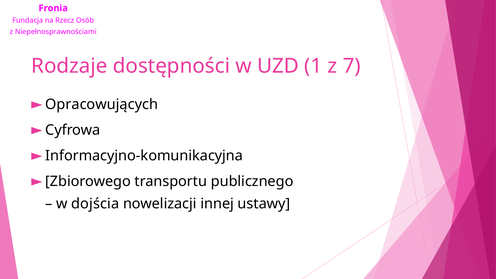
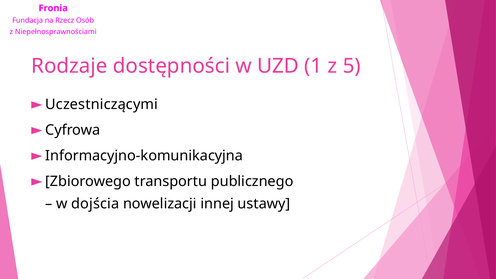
7: 7 -> 5 (352, 66)
Opracowujących: Opracowujących -> Uczestniczącymi (102, 104)
